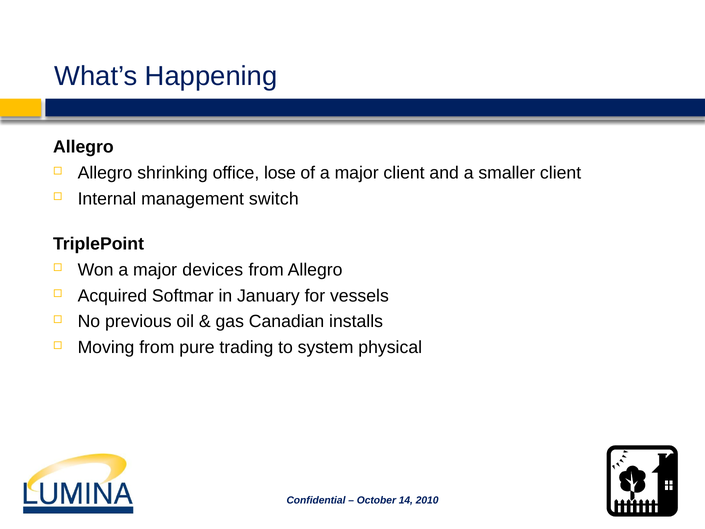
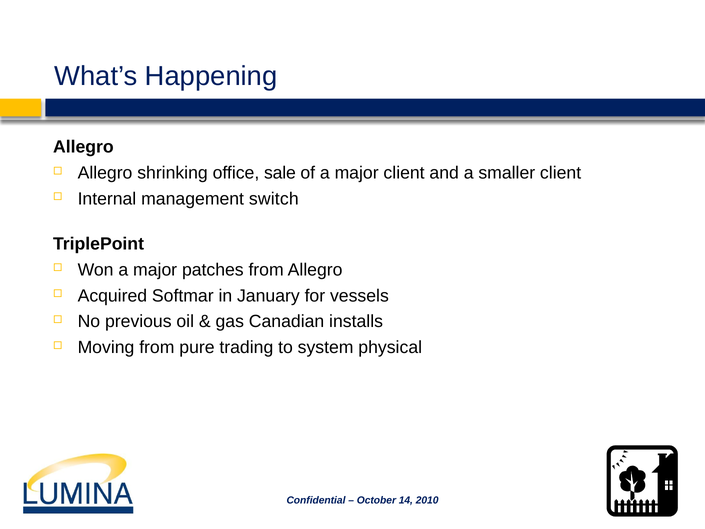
lose: lose -> sale (280, 173)
devices: devices -> patches (213, 270)
